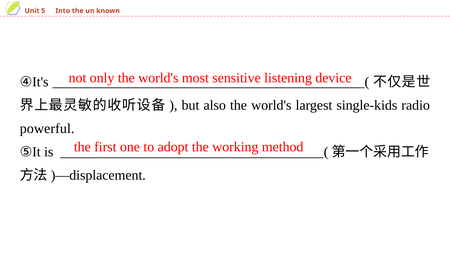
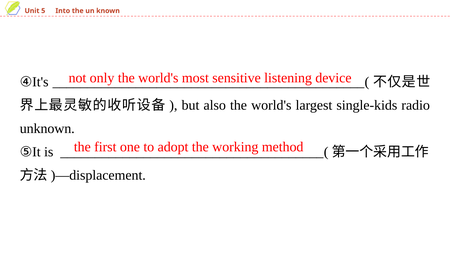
powerful: powerful -> unknown (47, 129)
